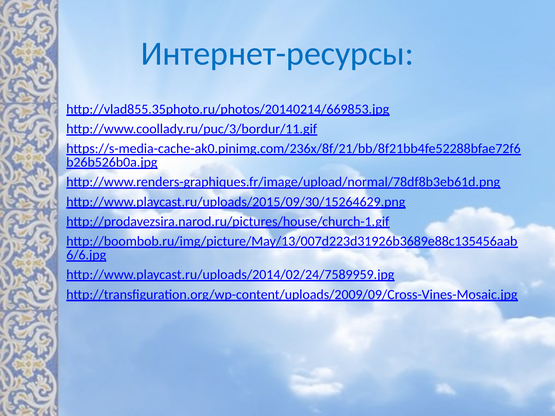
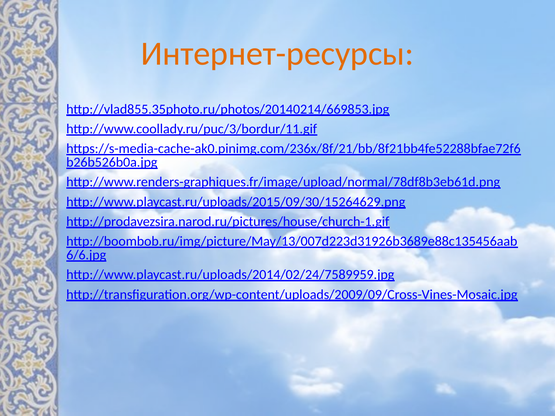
Интернет-ресурсы colour: blue -> orange (277, 54)
